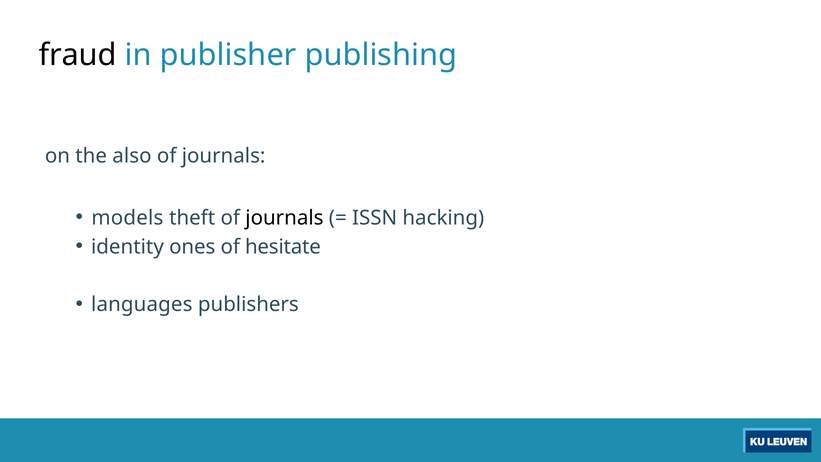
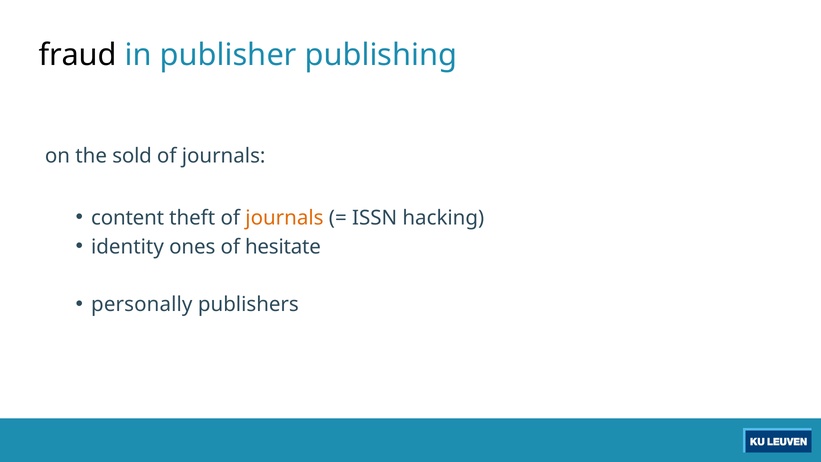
also: also -> sold (132, 156)
models: models -> content (128, 218)
journals colour: black -> orange (284, 218)
languages: languages -> personally (142, 304)
